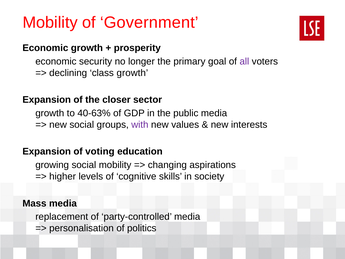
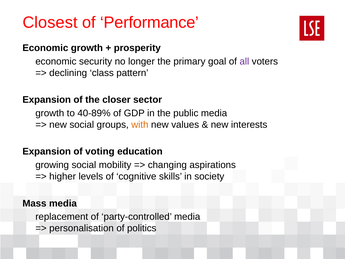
Mobility: Mobility -> Closest (50, 22)
Government: Government -> Performance (150, 22)
class growth: growth -> pattern (132, 73)
40-63%: 40-63% -> 40-89% (94, 113)
with colour: purple -> orange (140, 125)
